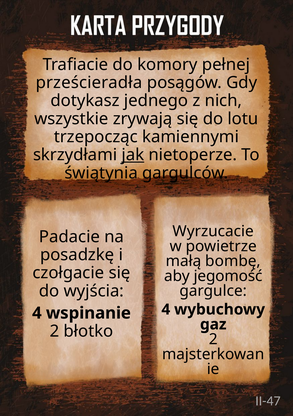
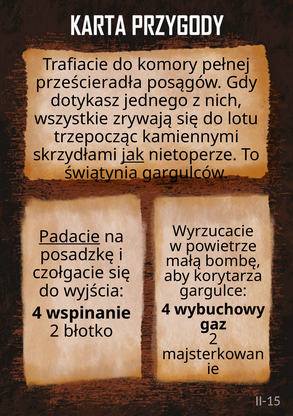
Padacie underline: none -> present (69, 237)
jegomość: jegomość -> korytarza (228, 276)
II-47: II-47 -> II-15 (268, 401)
